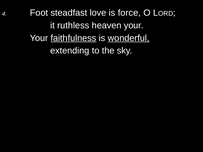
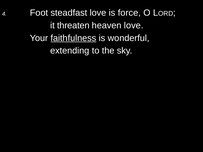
ruthless: ruthless -> threaten (73, 25)
heaven your: your -> love (134, 25)
wonderful underline: present -> none (129, 38)
